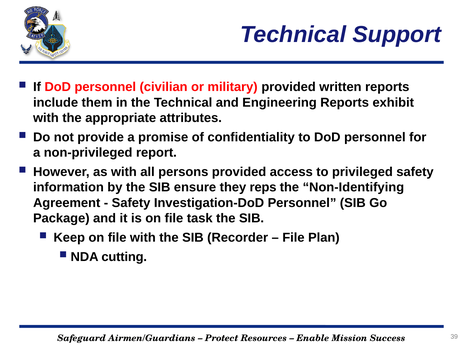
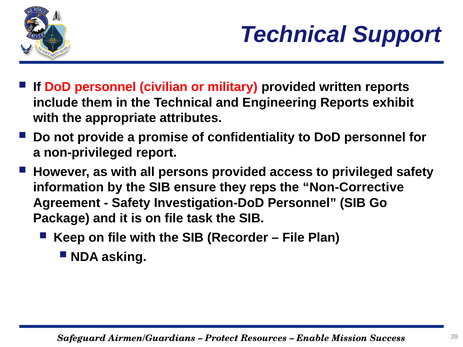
Non-Identifying: Non-Identifying -> Non-Corrective (353, 187)
cutting: cutting -> asking (124, 257)
